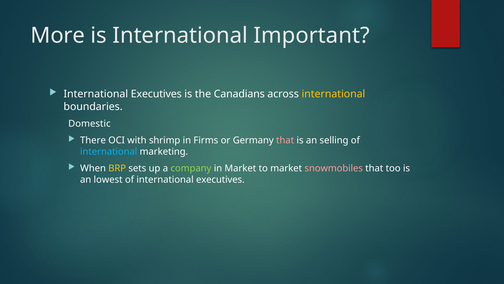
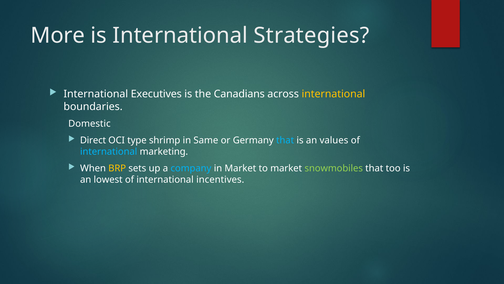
Important: Important -> Strategies (312, 35)
There: There -> Direct (93, 140)
with: with -> type (137, 140)
Firms: Firms -> Same (206, 140)
that colour: pink -> light blue (285, 140)
selling: selling -> values (334, 140)
company colour: light green -> light blue (191, 168)
snowmobiles colour: pink -> light green (334, 168)
of international executives: executives -> incentives (220, 179)
